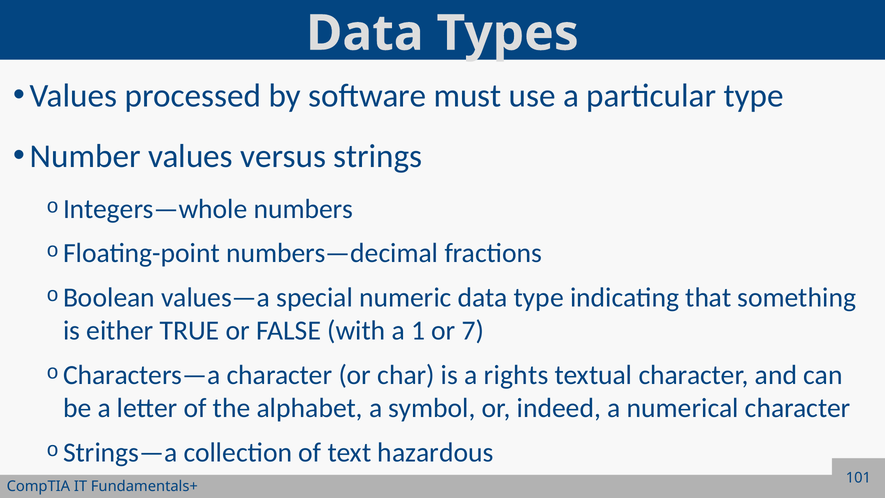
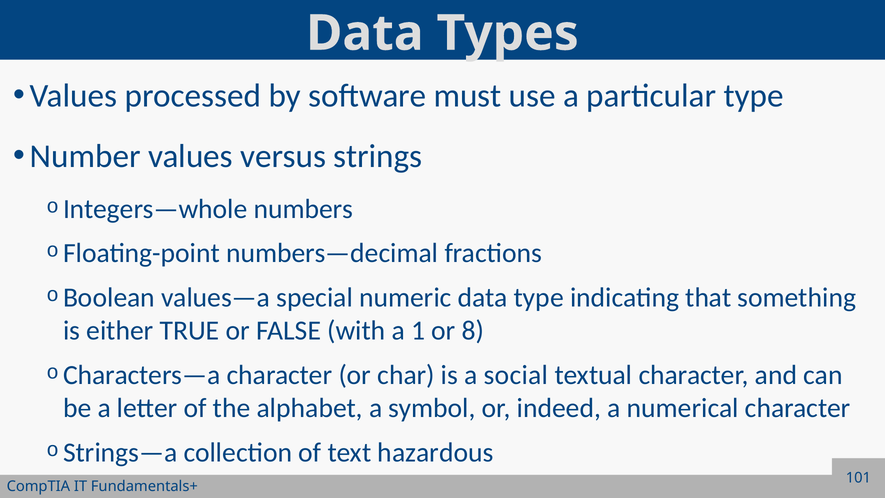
7: 7 -> 8 (473, 331)
rights: rights -> social (516, 375)
